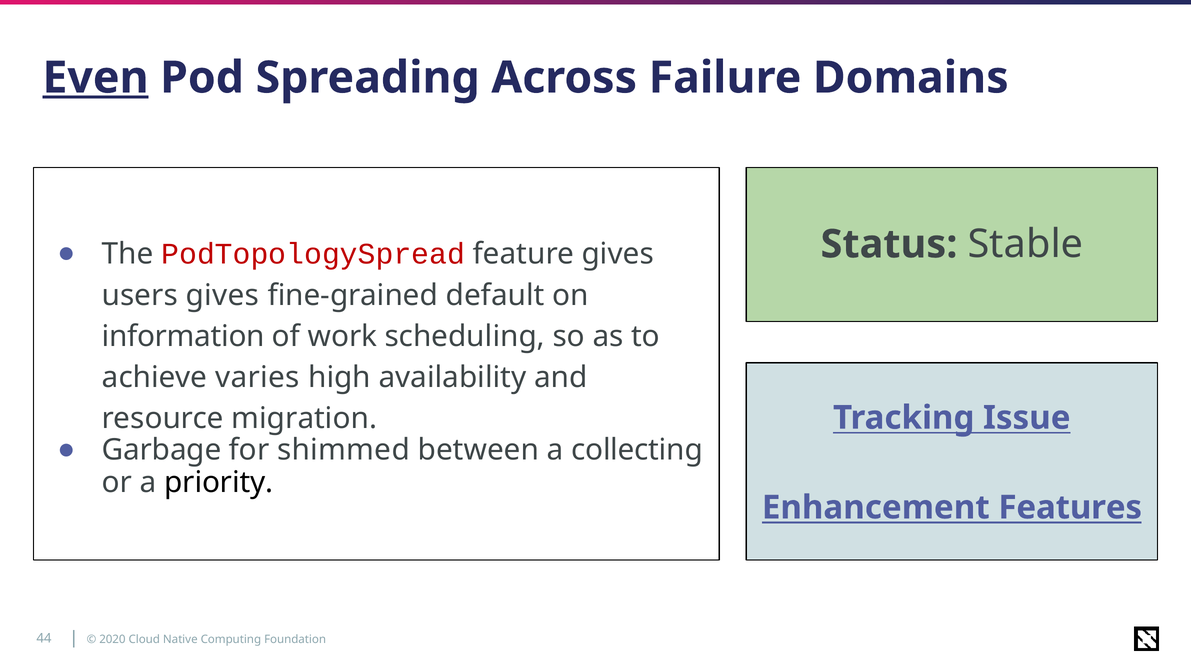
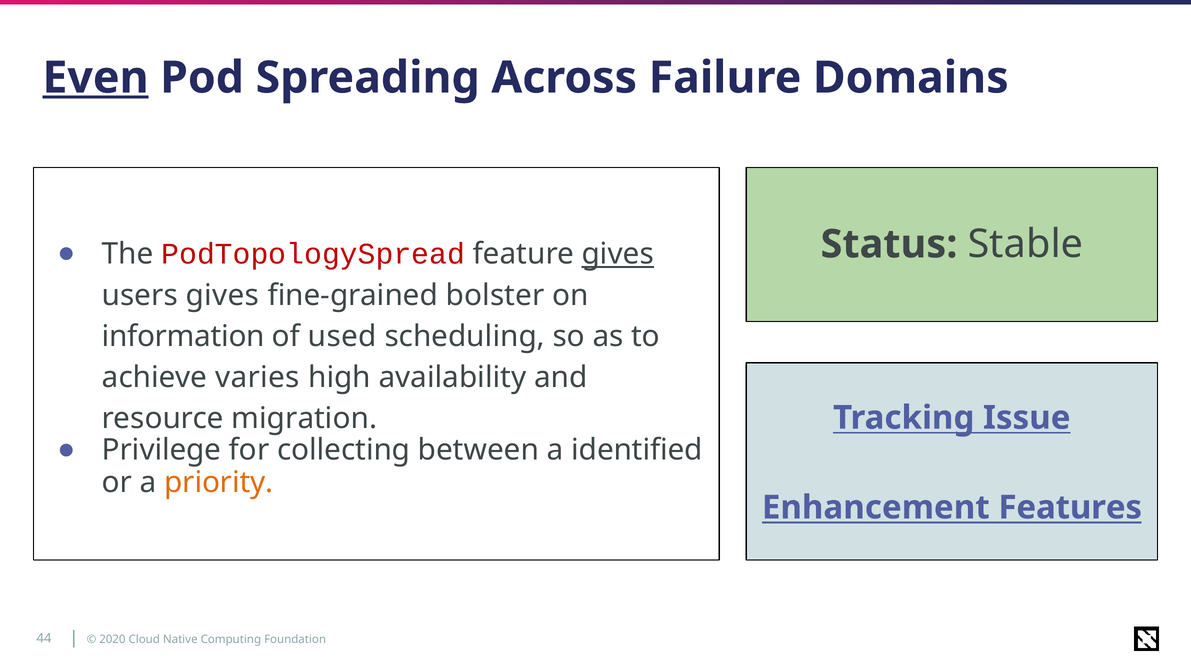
gives underline: none -> present (618, 254)
default: default -> bolster (495, 295)
work: work -> used (342, 336)
Garbage: Garbage -> Privilege (162, 450)
shimmed: shimmed -> collecting (344, 450)
collecting: collecting -> identified (637, 450)
priority colour: black -> orange (219, 482)
